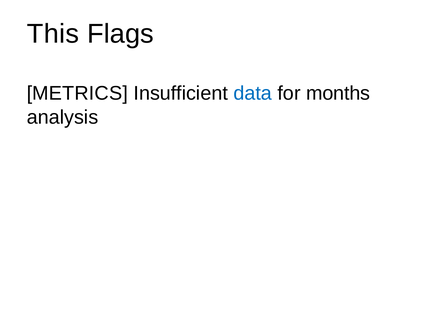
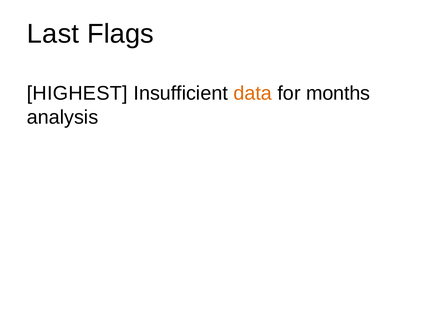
This: This -> Last (53, 34)
METRICS: METRICS -> HIGHEST (77, 94)
data colour: blue -> orange (253, 94)
